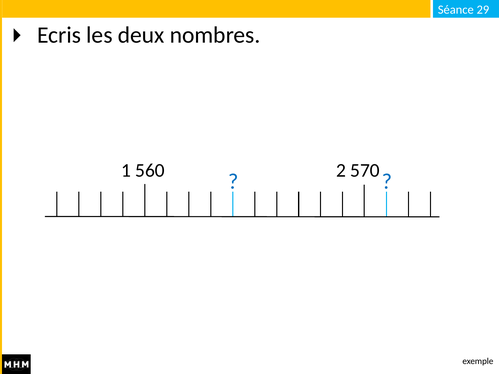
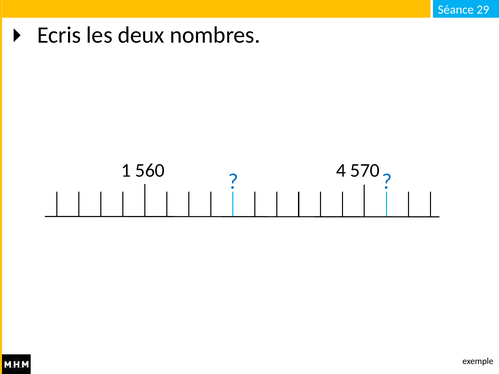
2: 2 -> 4 (341, 170)
